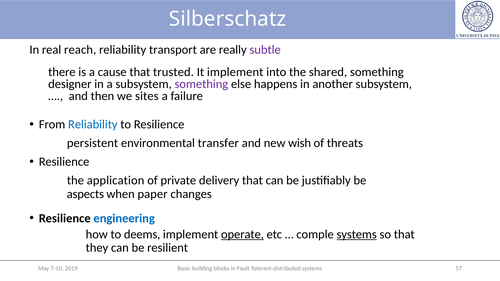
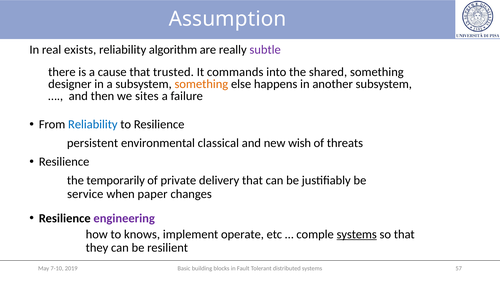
Silberschatz: Silberschatz -> Assumption (228, 19)
reach: reach -> exists (80, 50)
transport: transport -> algorithm (173, 50)
It implement: implement -> commands (235, 72)
something colour: purple -> orange (201, 84)
transfer: transfer -> classical (218, 143)
application: application -> temporarily (116, 181)
aspects: aspects -> service (85, 194)
engineering colour: blue -> purple (124, 218)
deems: deems -> knows (142, 235)
operate underline: present -> none (242, 235)
